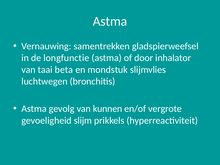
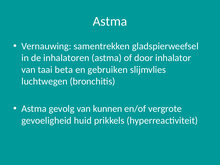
longfunctie: longfunctie -> inhalatoren (66, 58)
mondstuk: mondstuk -> gebruiken (108, 70)
slijm: slijm -> huid (83, 120)
